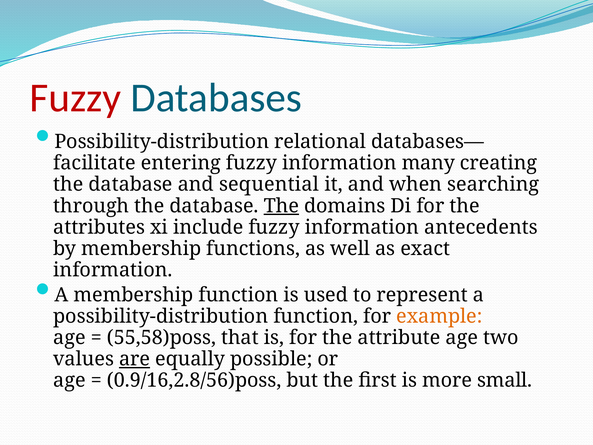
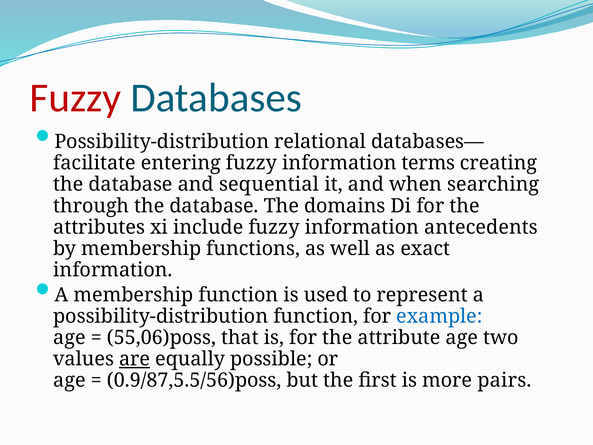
many: many -> terms (428, 163)
The underline: present -> none (281, 206)
example colour: orange -> blue (439, 316)
55,58)poss: 55,58)poss -> 55,06)poss (161, 338)
0.9/16,2.8/56)poss: 0.9/16,2.8/56)poss -> 0.9/87,5.5/56)poss (194, 380)
small: small -> pairs (505, 380)
